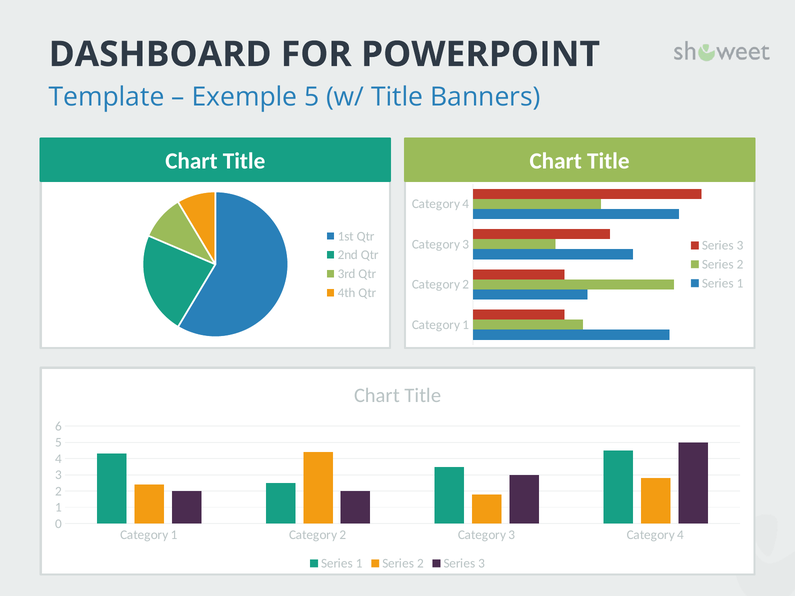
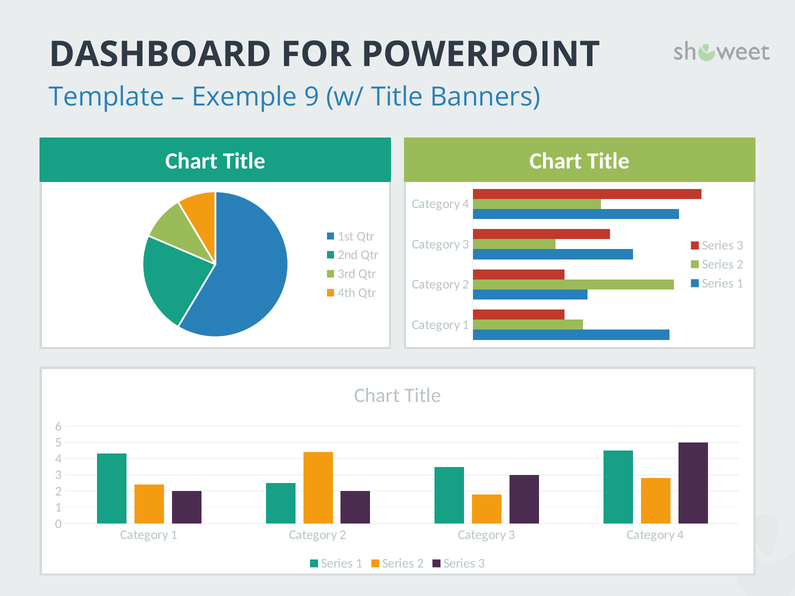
Exemple 5: 5 -> 9 (312, 97)
